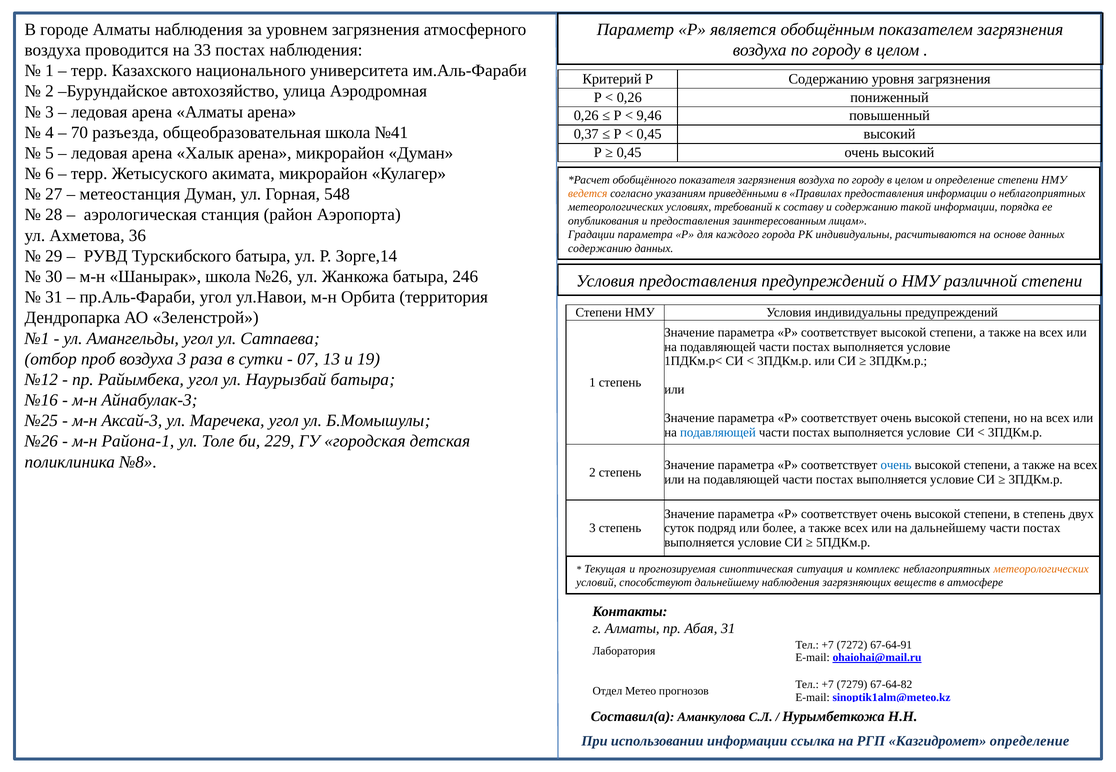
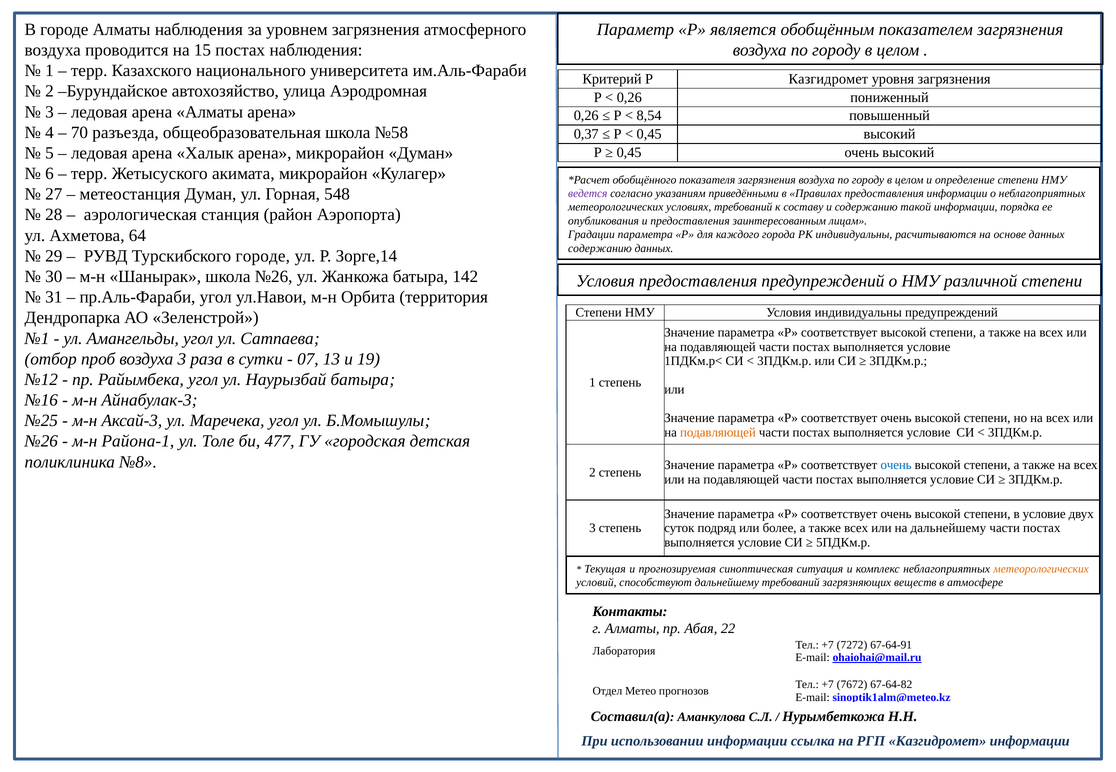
33: 33 -> 15 (202, 50)
Р Содержанию: Содержанию -> Казгидромет (828, 79)
9,46: 9,46 -> 8,54 (649, 116)
№41: №41 -> №58 (391, 133)
ведется colour: orange -> purple (588, 194)
36: 36 -> 64 (137, 236)
Турскибского батыра: батыра -> городе (263, 256)
246: 246 -> 142 (465, 277)
подавляющей colour: blue -> orange (718, 433)
229: 229 -> 477 (280, 442)
в степень: степень -> условие (1044, 514)
дальнейшему наблюдения: наблюдения -> требований (791, 583)
Абая 31: 31 -> 22 (728, 629)
7279: 7279 -> 7672 (852, 685)
Казгидромет определение: определение -> информации (1030, 742)
